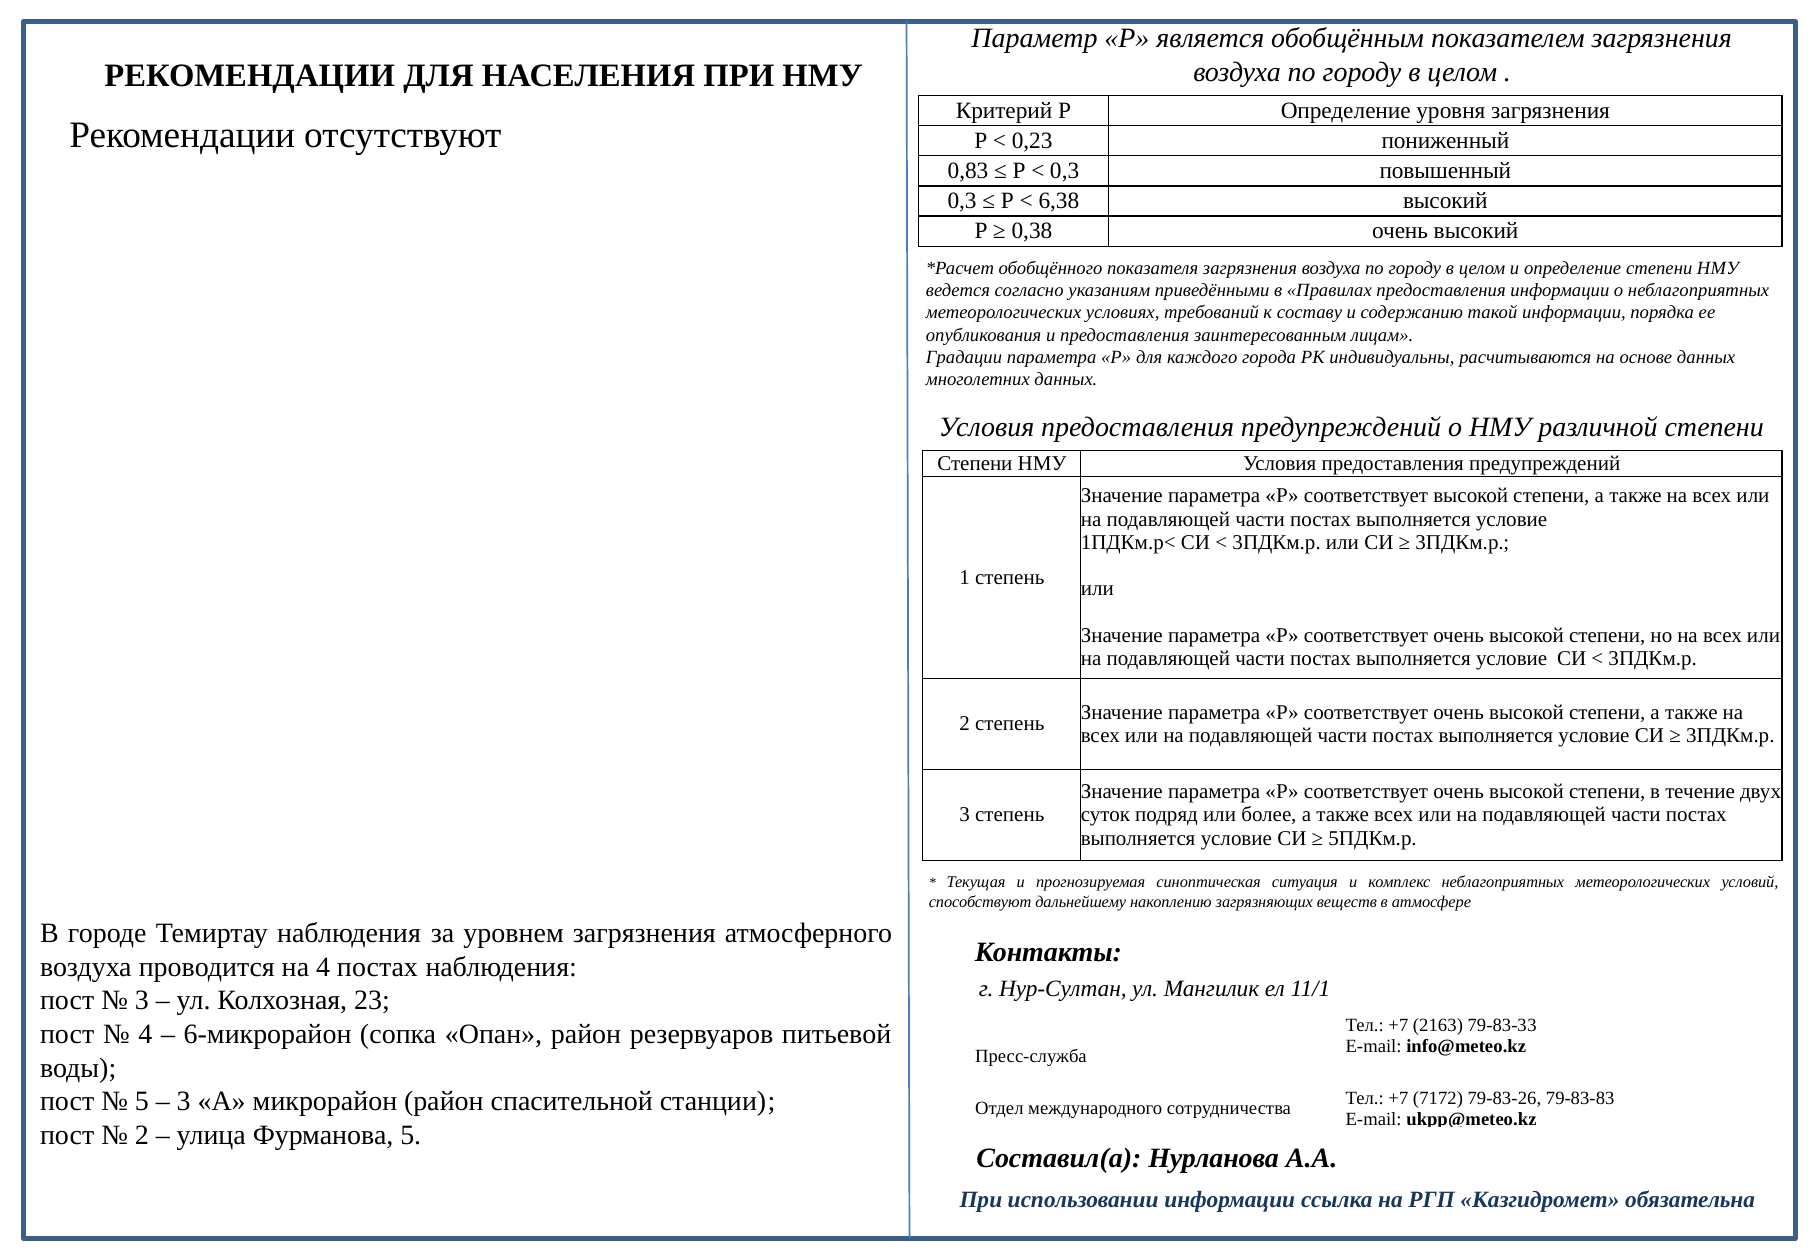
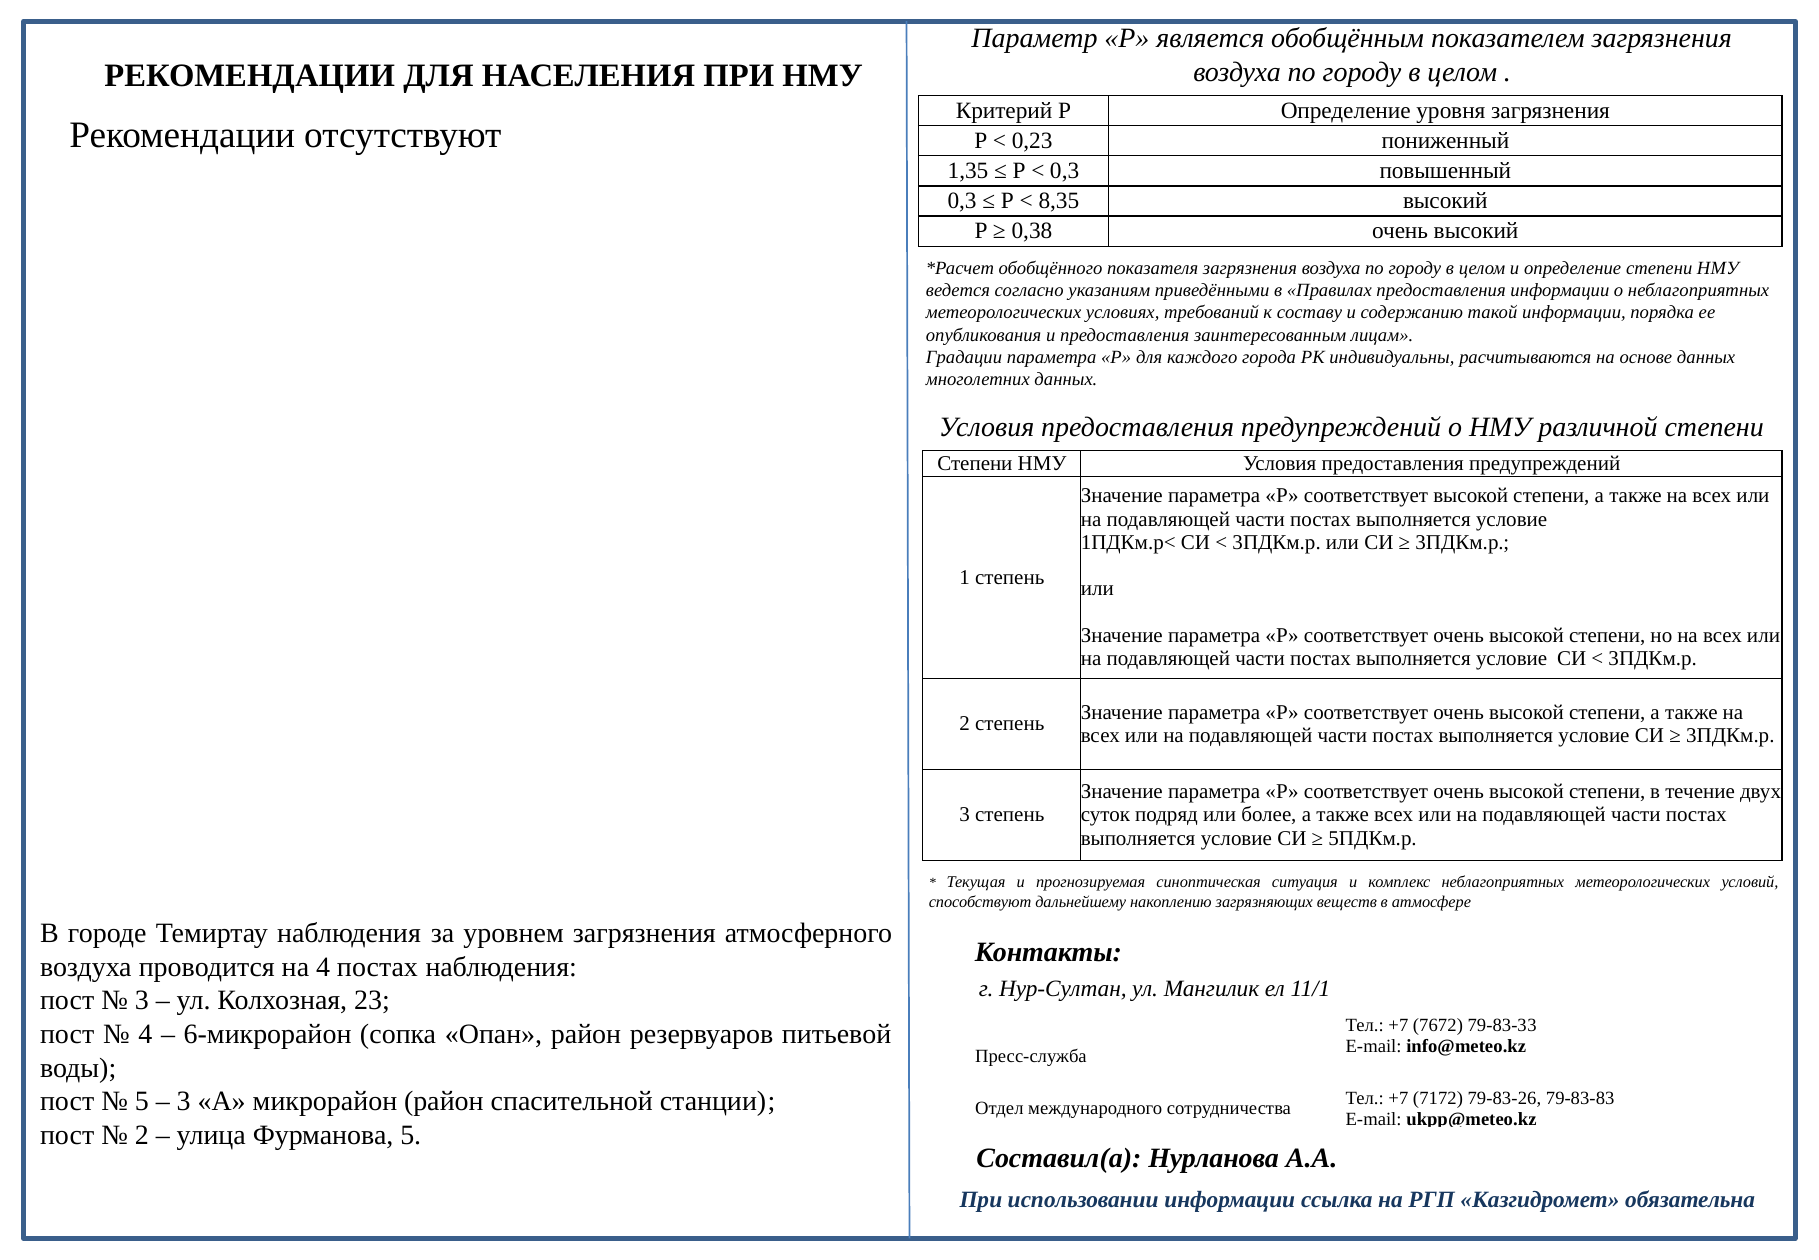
0,83: 0,83 -> 1,35 (968, 171)
6,38: 6,38 -> 8,35 (1059, 201)
2163: 2163 -> 7672 (1438, 1025)
